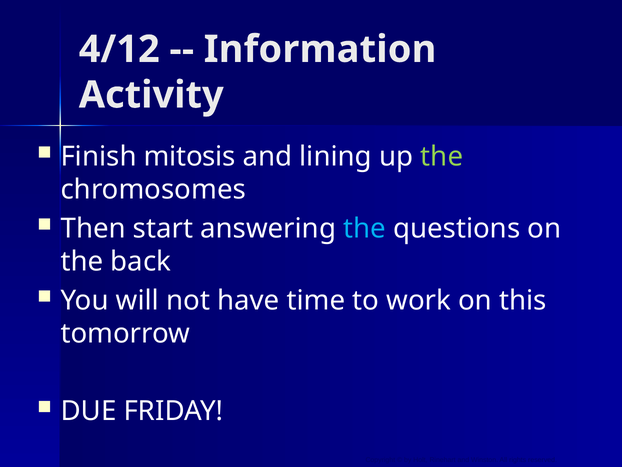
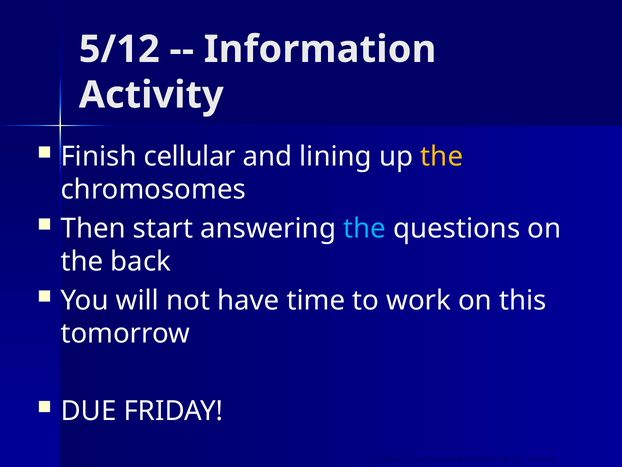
4/12: 4/12 -> 5/12 (119, 49)
mitosis: mitosis -> cellular (190, 156)
the colour: light green -> yellow (442, 156)
